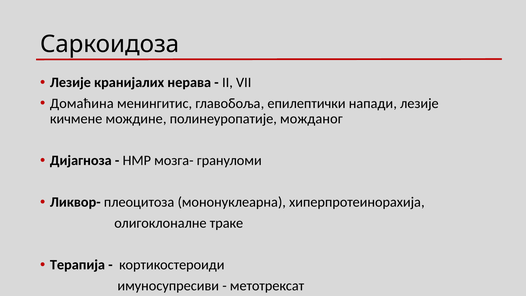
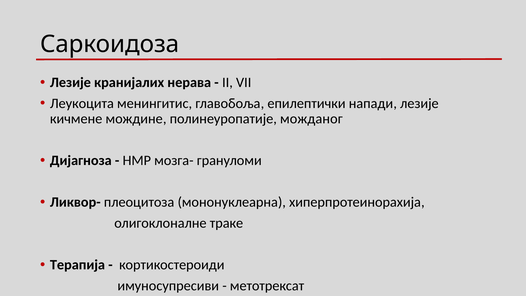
Домаћина: Домаћина -> Леукоцита (82, 103)
